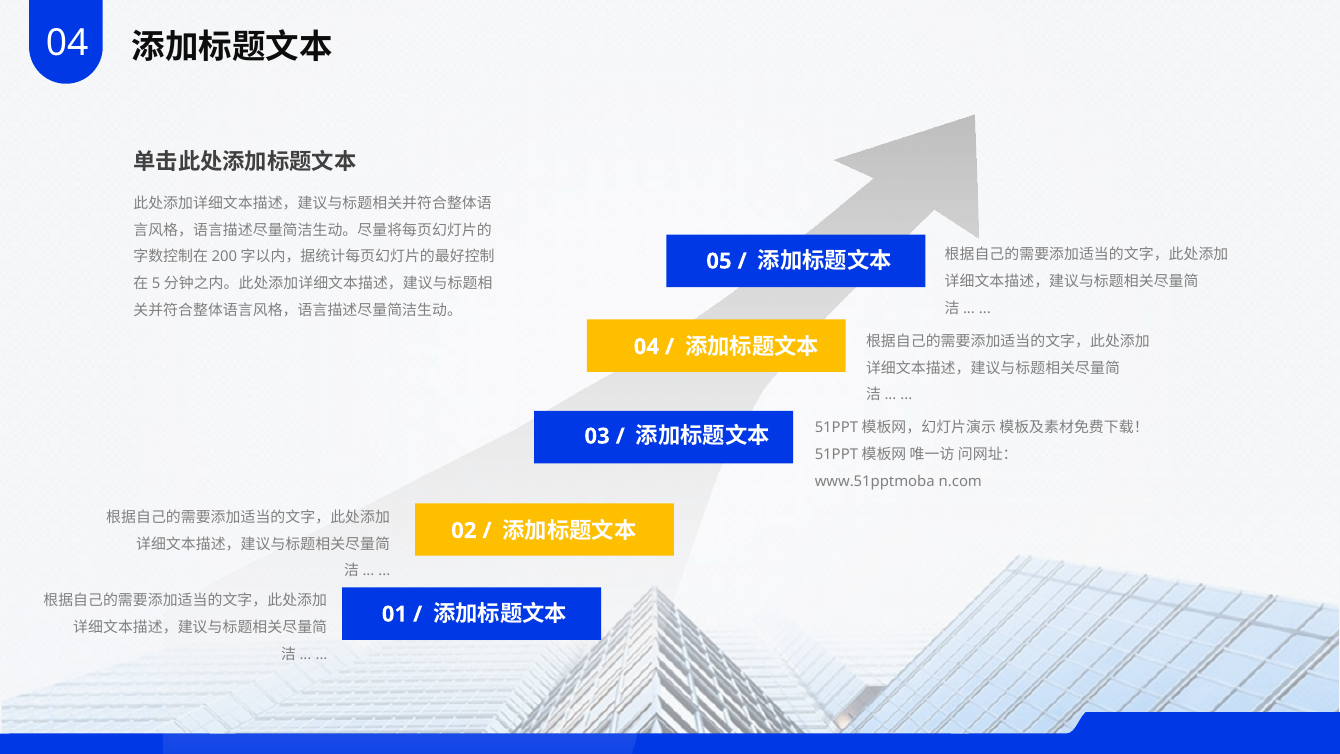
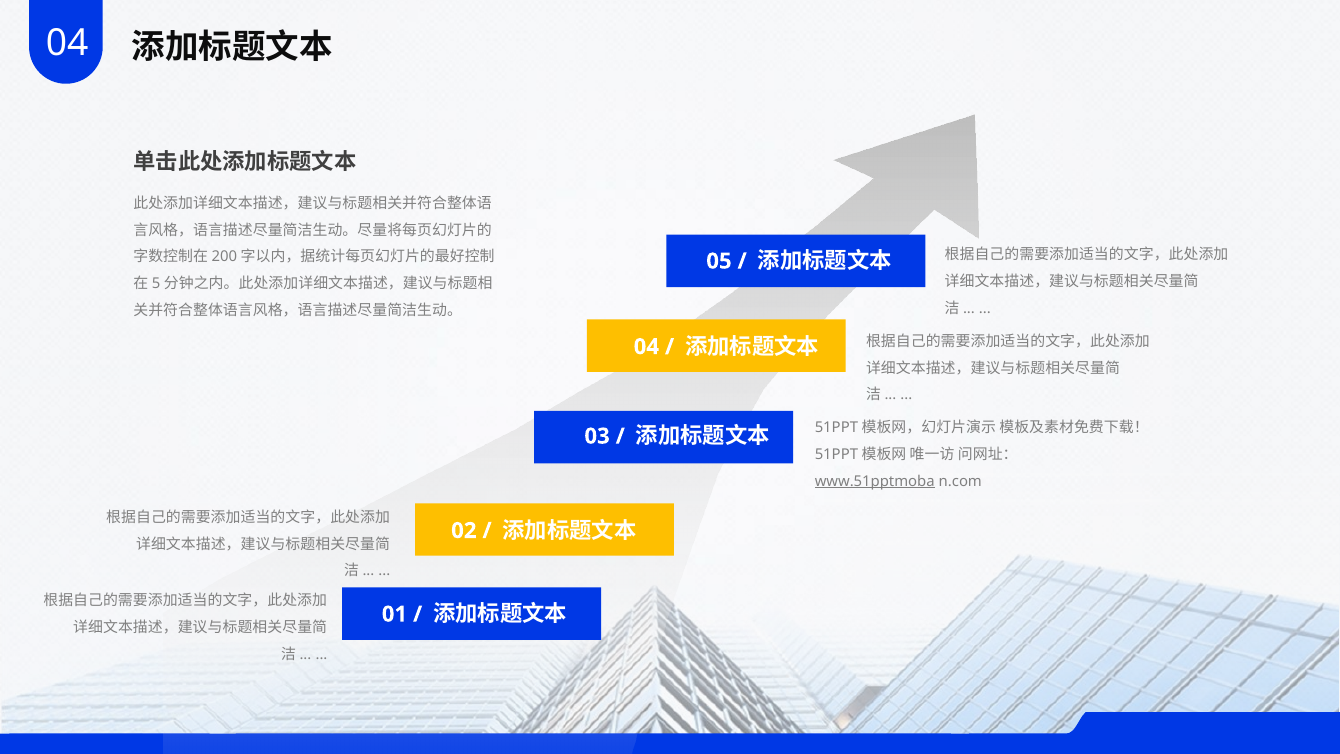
www.51pptmoba underline: none -> present (875, 481)
